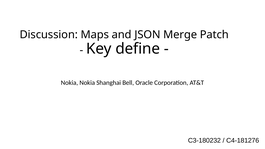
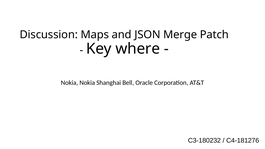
define: define -> where (138, 49)
